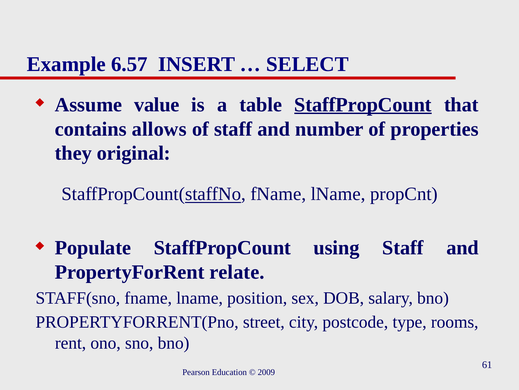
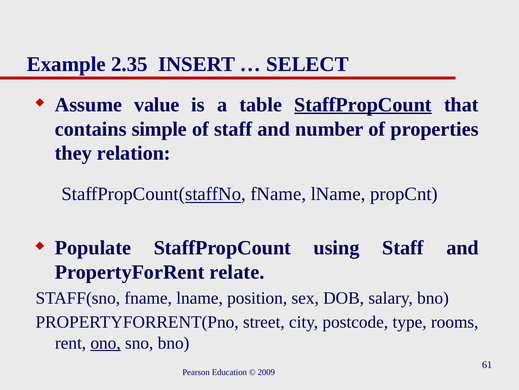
6.57: 6.57 -> 2.35 (129, 64)
allows: allows -> simple (159, 129)
original: original -> relation (134, 153)
ono underline: none -> present (106, 342)
